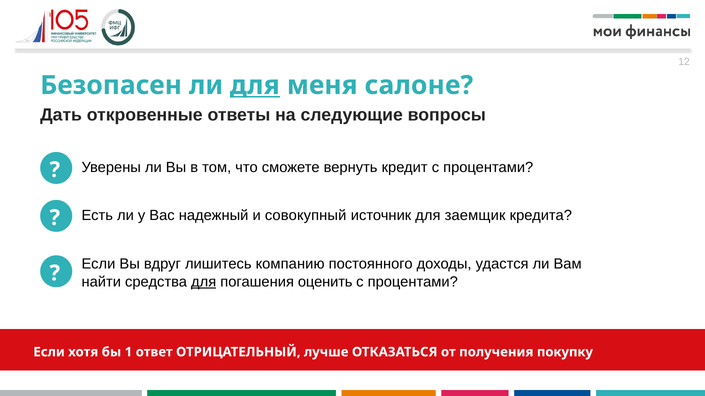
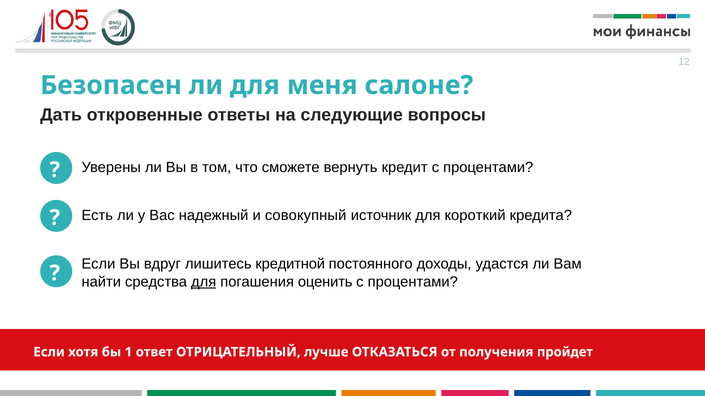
для underline: present -> none (255, 85)
заемщик: заемщик -> короткий (475, 216)
компанию: компанию -> кредитной (290, 264)
покупку: покупку -> пройдет (565, 352)
